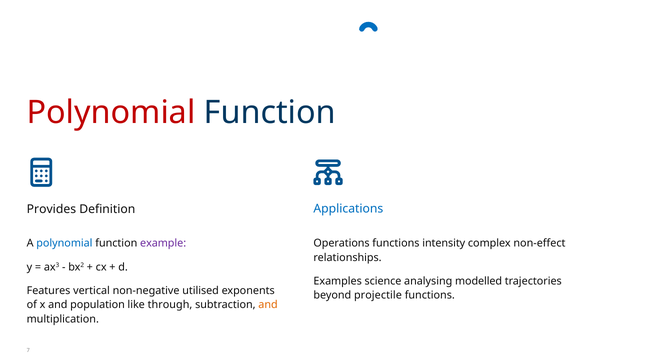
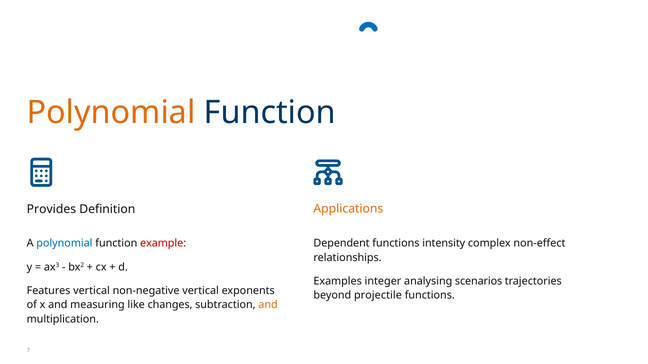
Polynomial colour: red -> orange (111, 113)
Applications colour: blue -> orange (348, 209)
Operations: Operations -> Dependent (342, 244)
example colour: purple -> red (163, 244)
science: science -> integer (383, 282)
modelled: modelled -> scenarios (479, 282)
non-negative utilised: utilised -> vertical (201, 291)
population: population -> measuring (98, 305)
through: through -> changes (170, 305)
